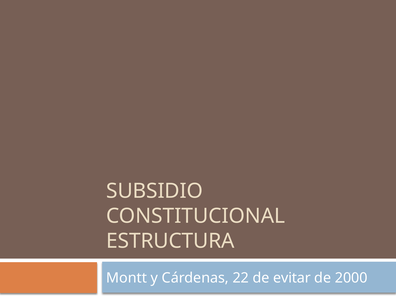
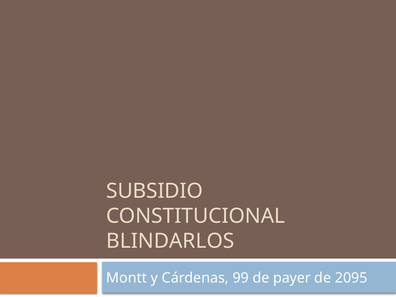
ESTRUCTURA: ESTRUCTURA -> BLINDARLOS (170, 241)
22: 22 -> 99 (241, 278)
evitar: evitar -> payer (292, 278)
2000: 2000 -> 2095 (351, 278)
